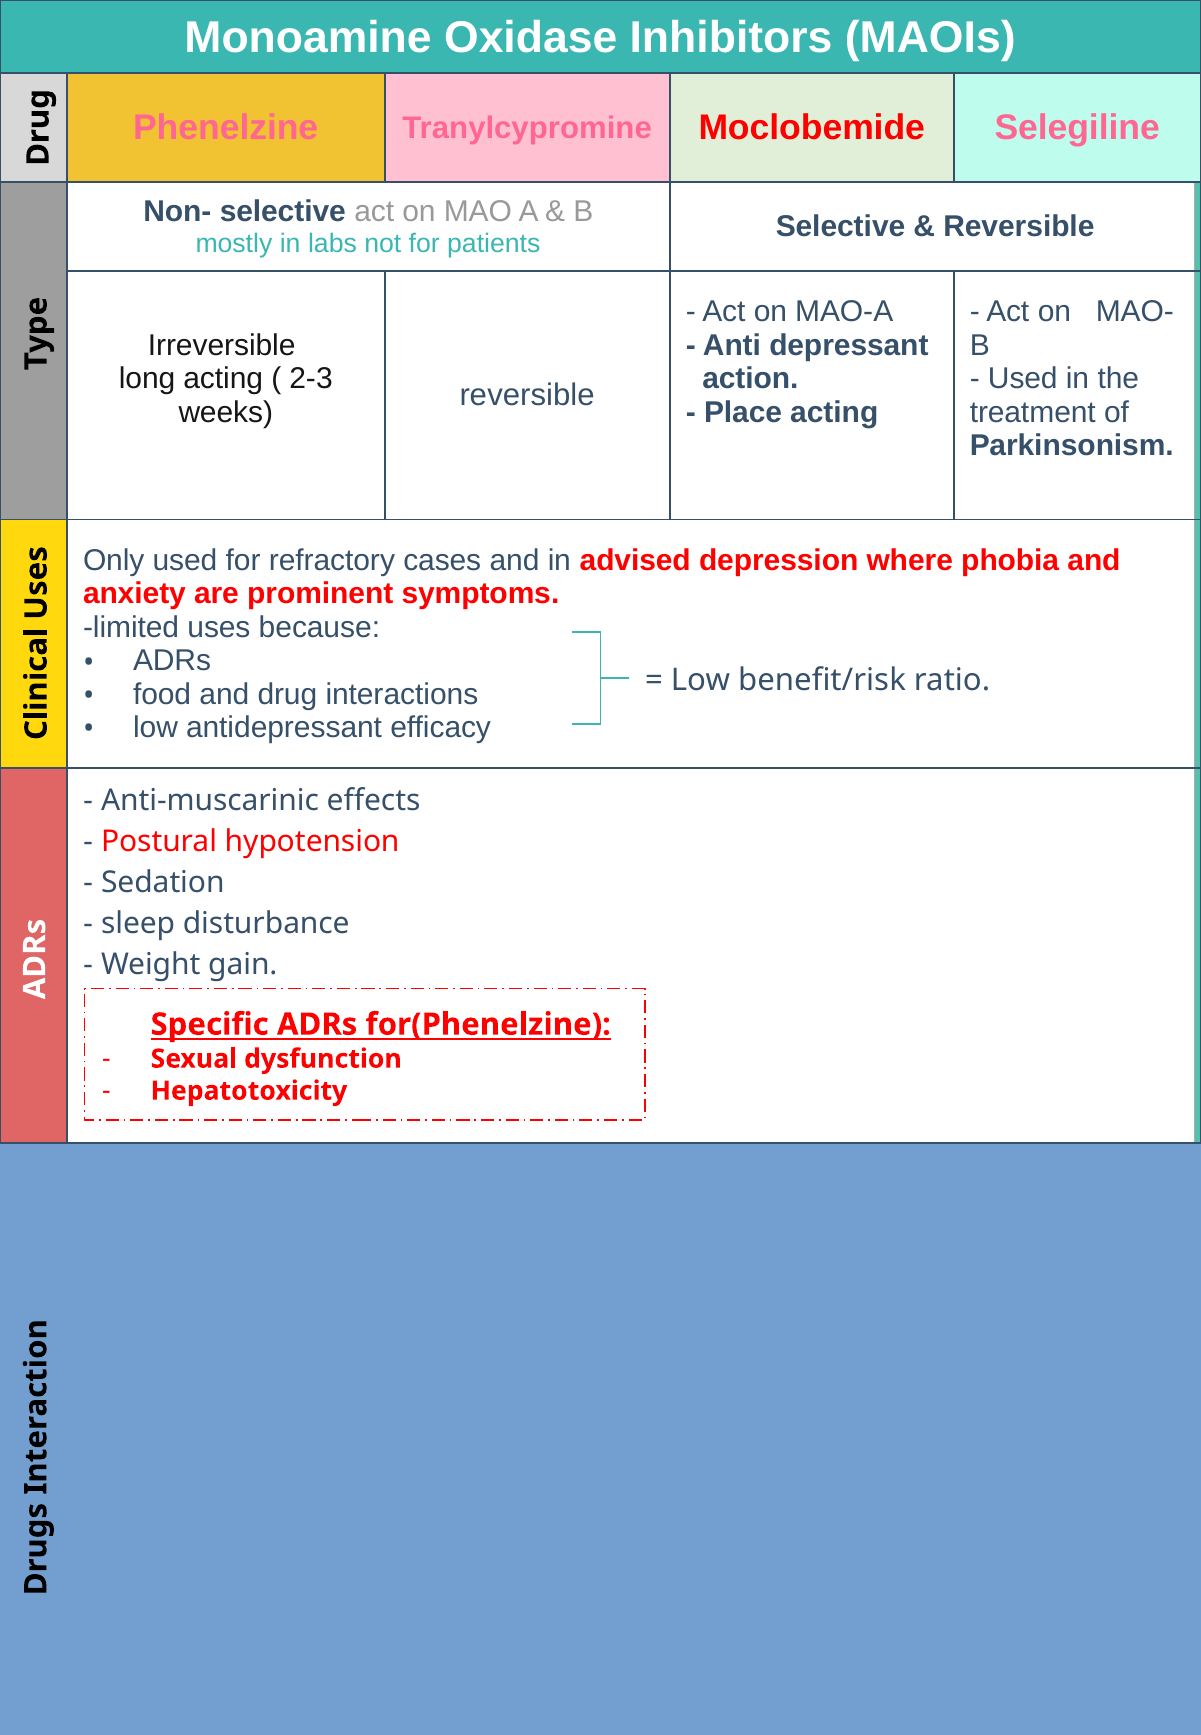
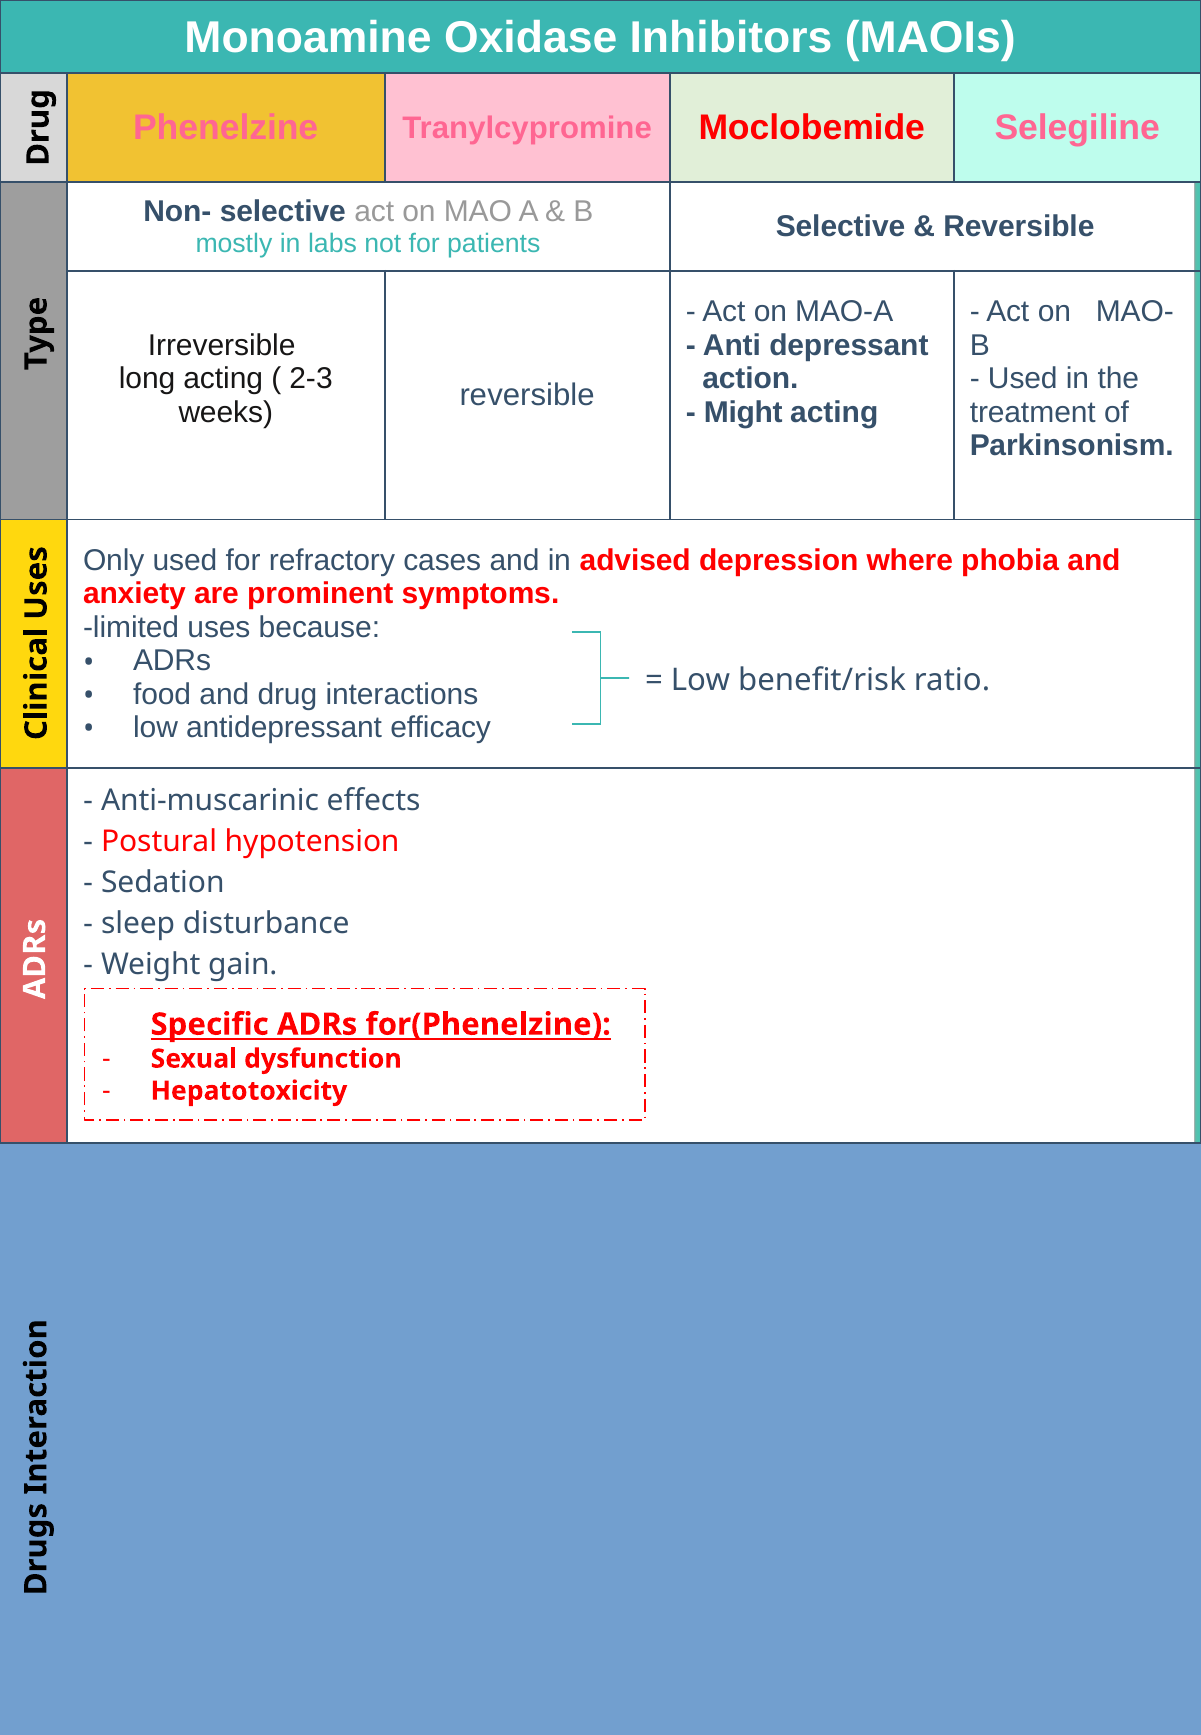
Place: Place -> Might (743, 412)
